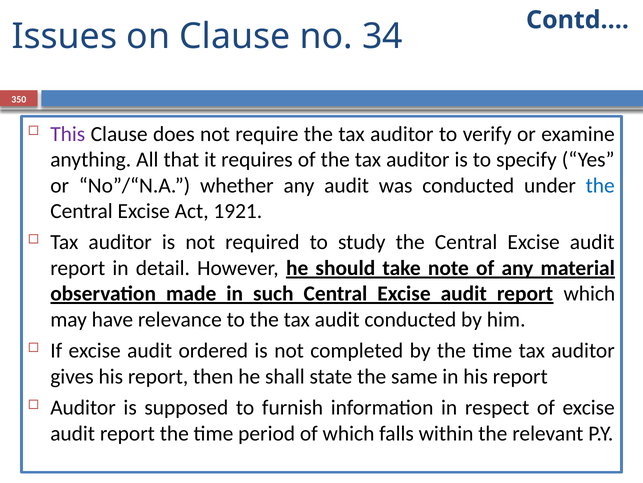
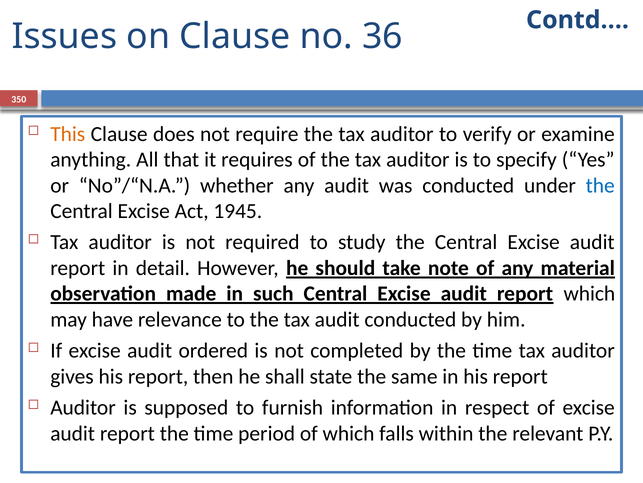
34: 34 -> 36 (382, 36)
This colour: purple -> orange (68, 134)
1921: 1921 -> 1945 (238, 211)
